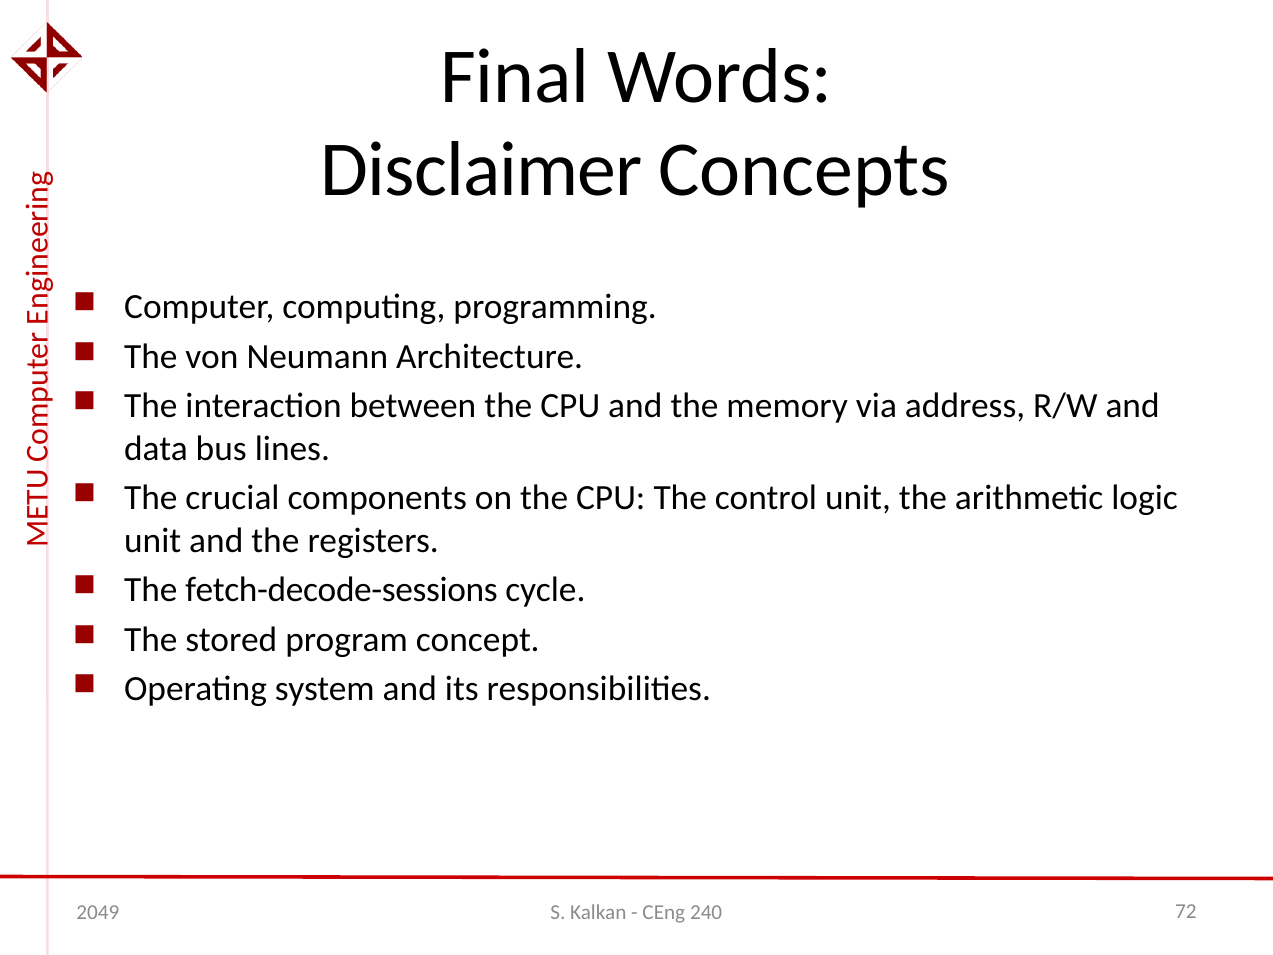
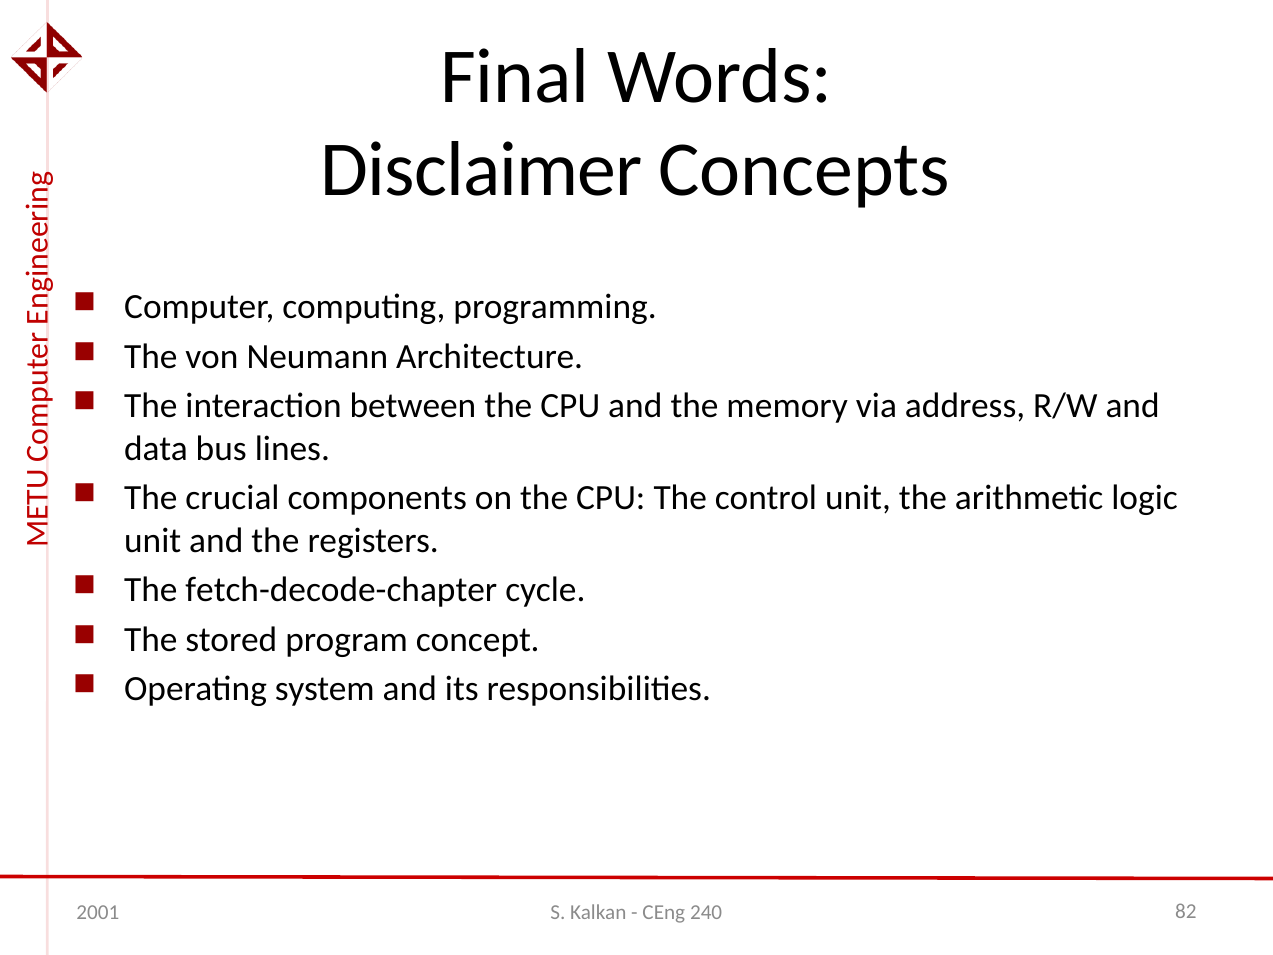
fetch-decode-sessions: fetch-decode-sessions -> fetch-decode-chapter (341, 590)
2049: 2049 -> 2001 (98, 912)
72: 72 -> 82 (1186, 912)
